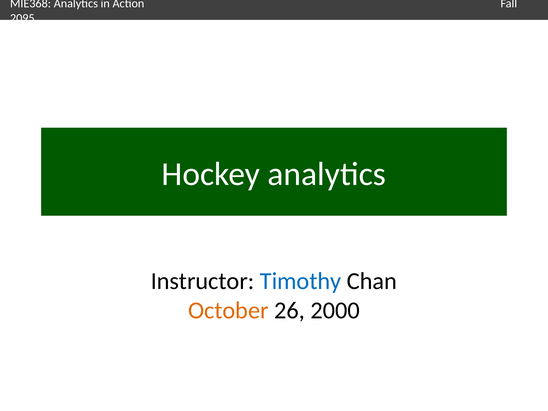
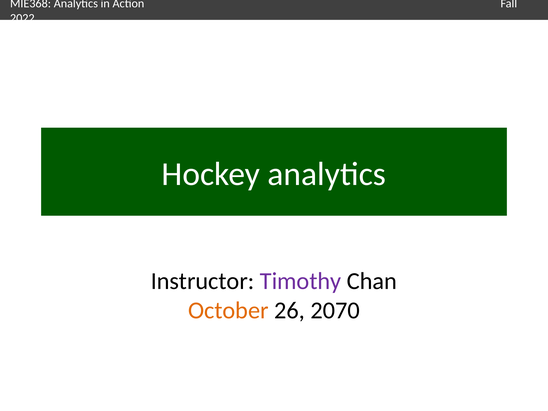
2095: 2095 -> 2022 (22, 18)
Timothy colour: blue -> purple (301, 281)
2000: 2000 -> 2070 (335, 310)
